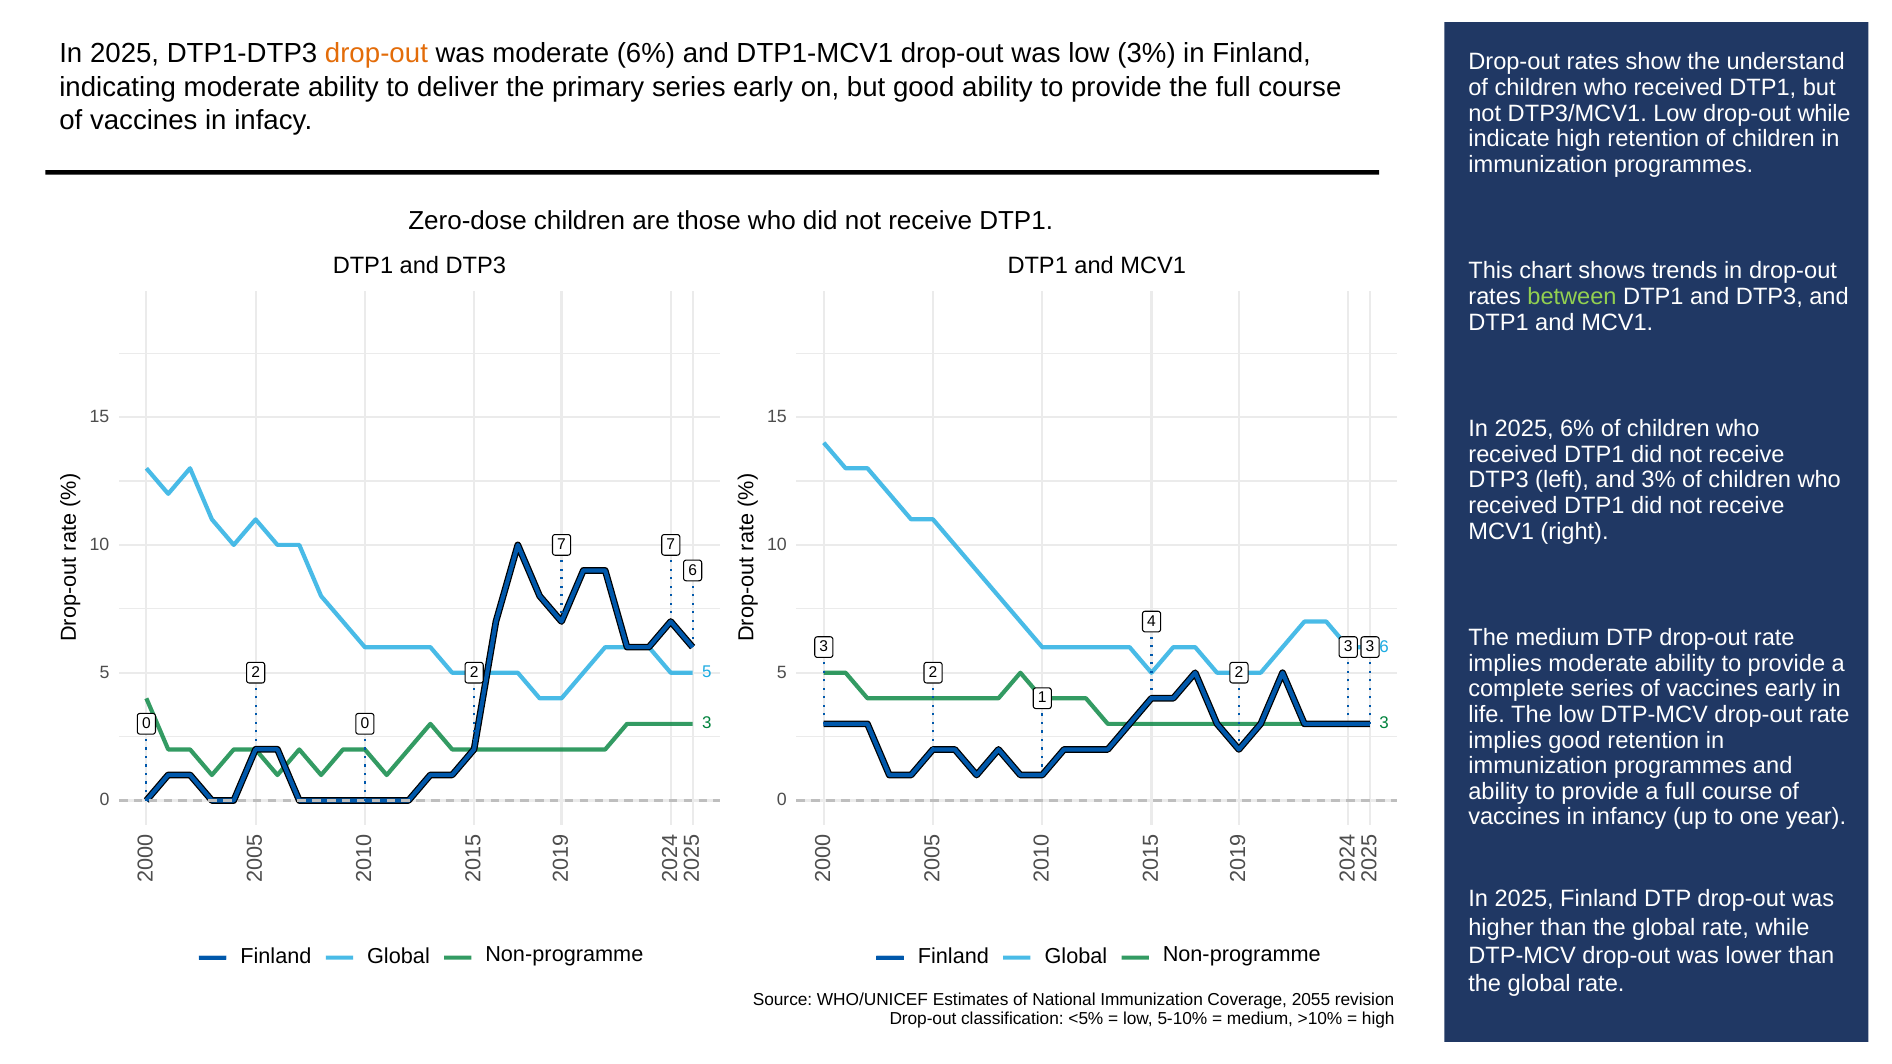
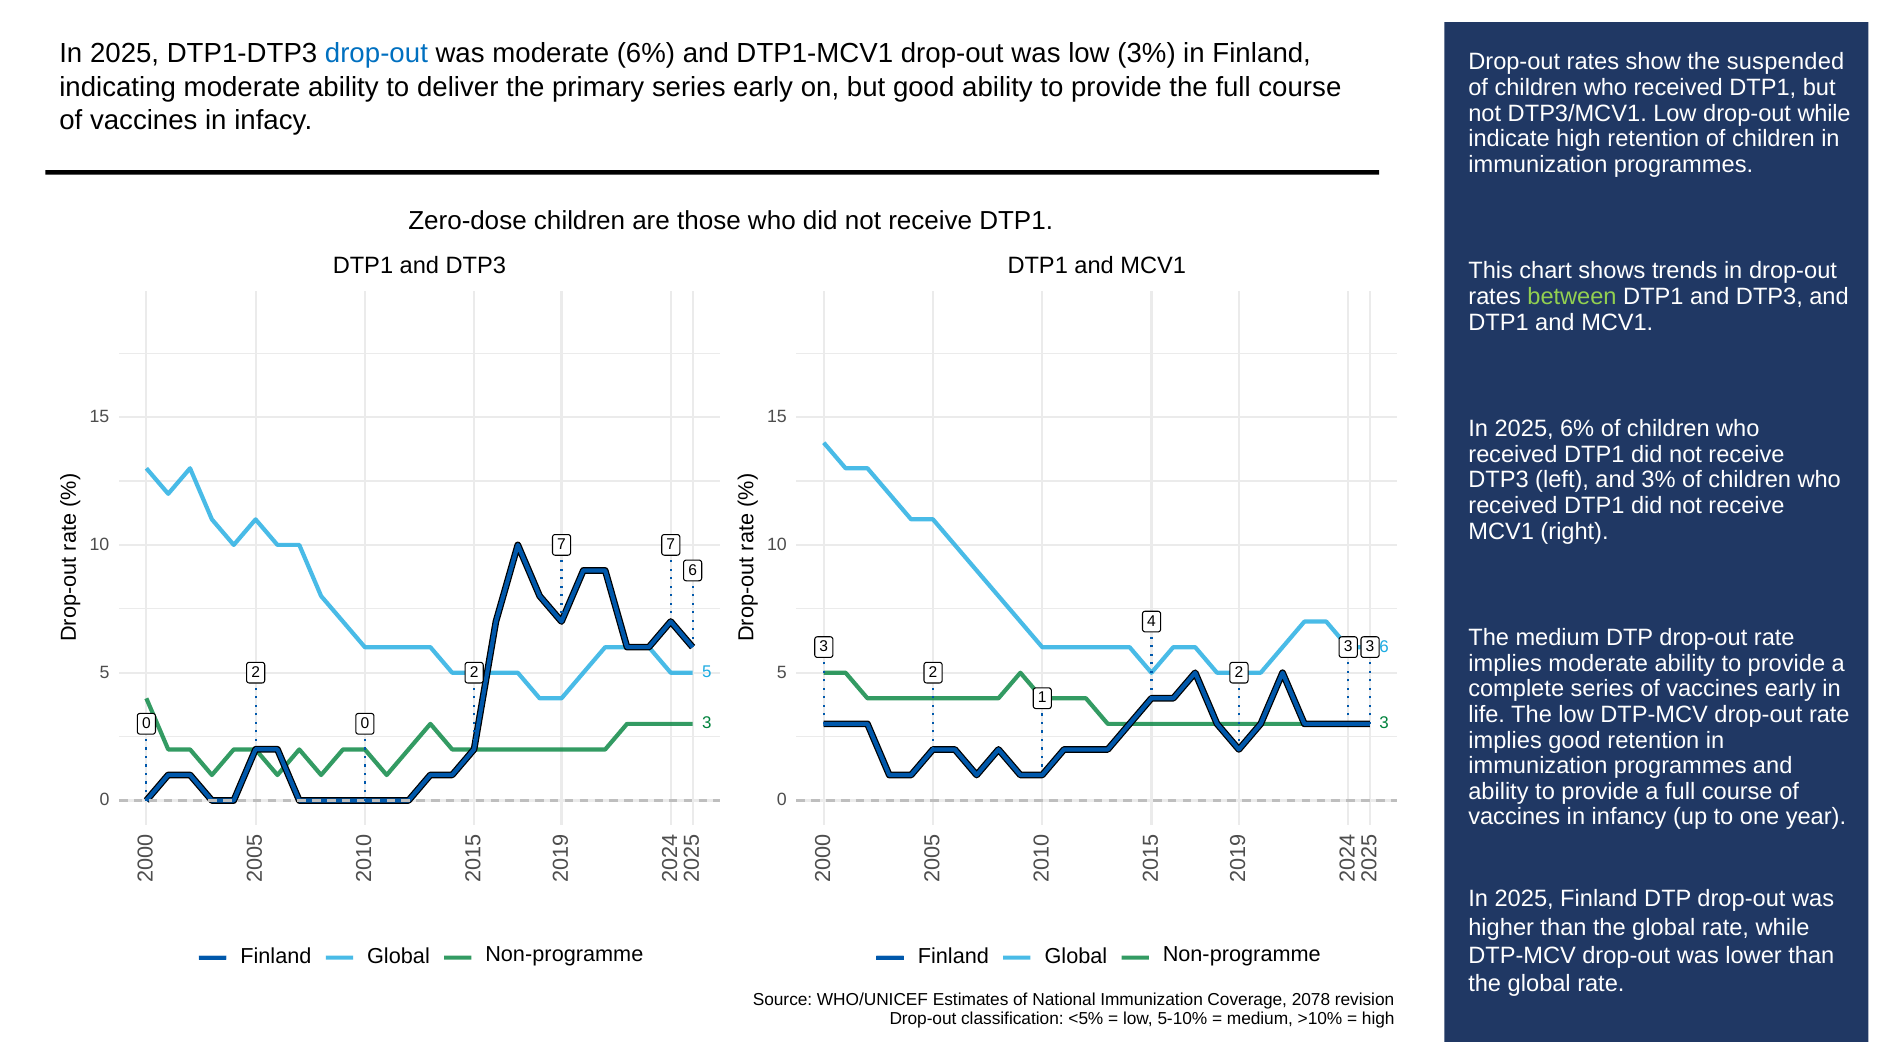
drop-out colour: orange -> blue (376, 54)
understand: understand -> suspended (1786, 62)
2055: 2055 -> 2078 (1311, 1000)
